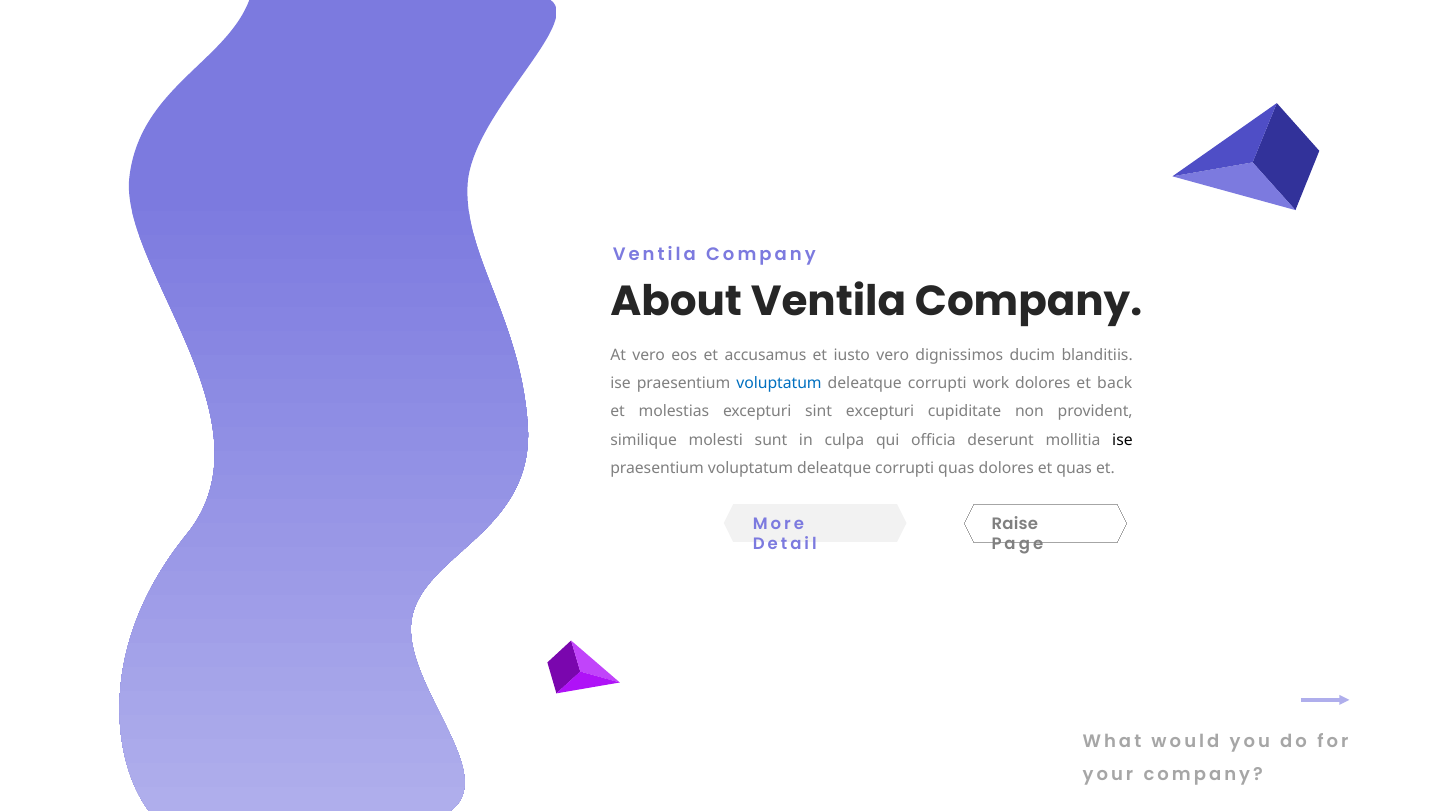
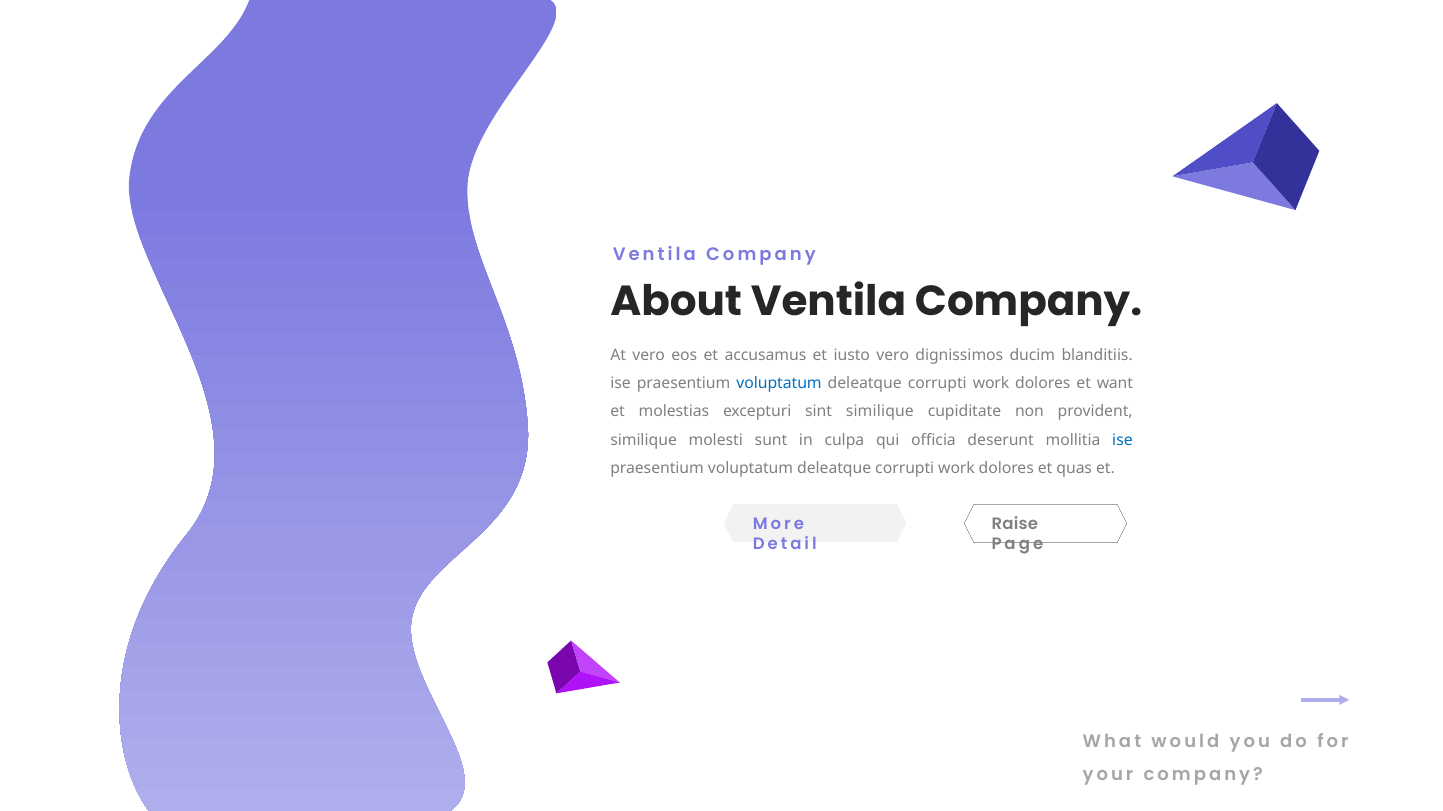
back: back -> want (1115, 384)
sint excepturi: excepturi -> similique (880, 412)
ise colour: black -> blue (1122, 440)
quas: quas -> work (956, 469)
